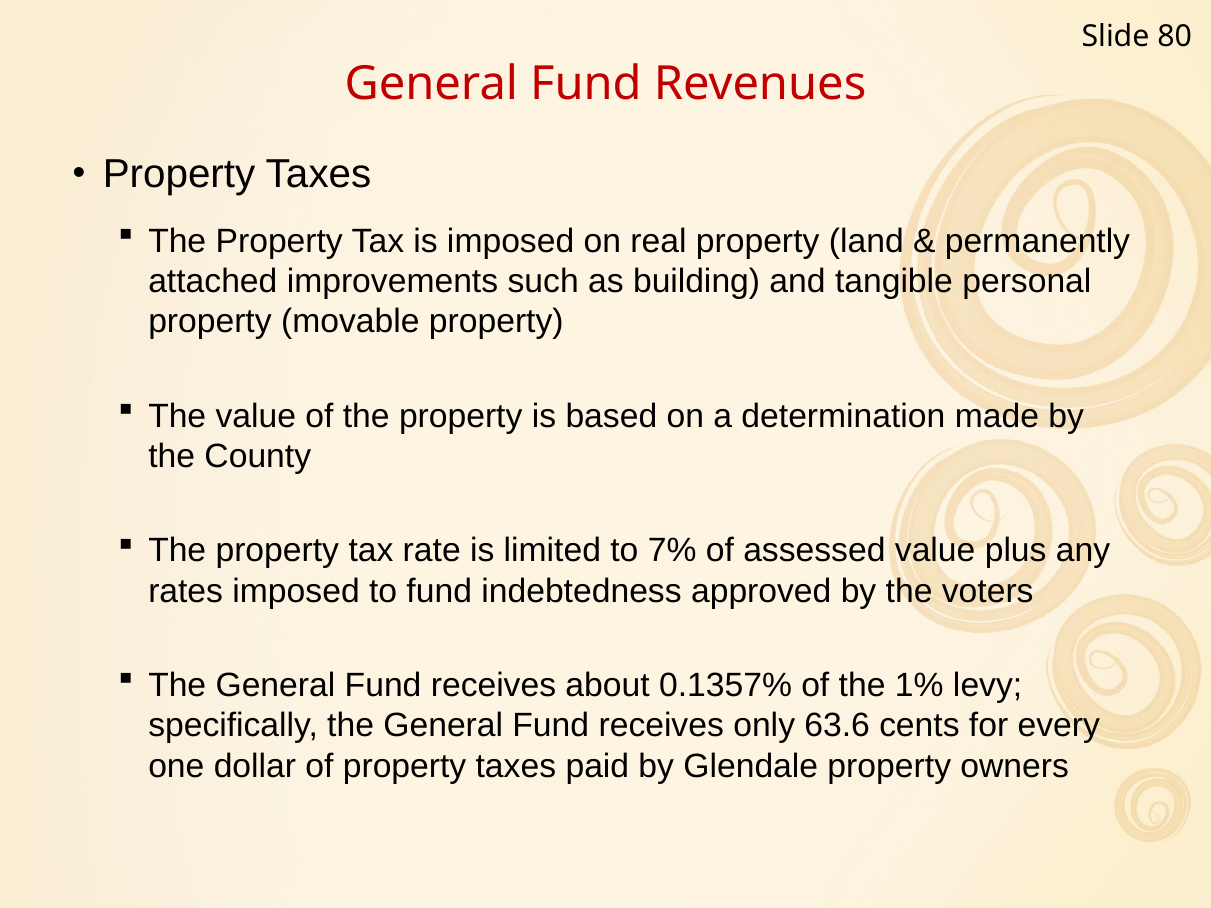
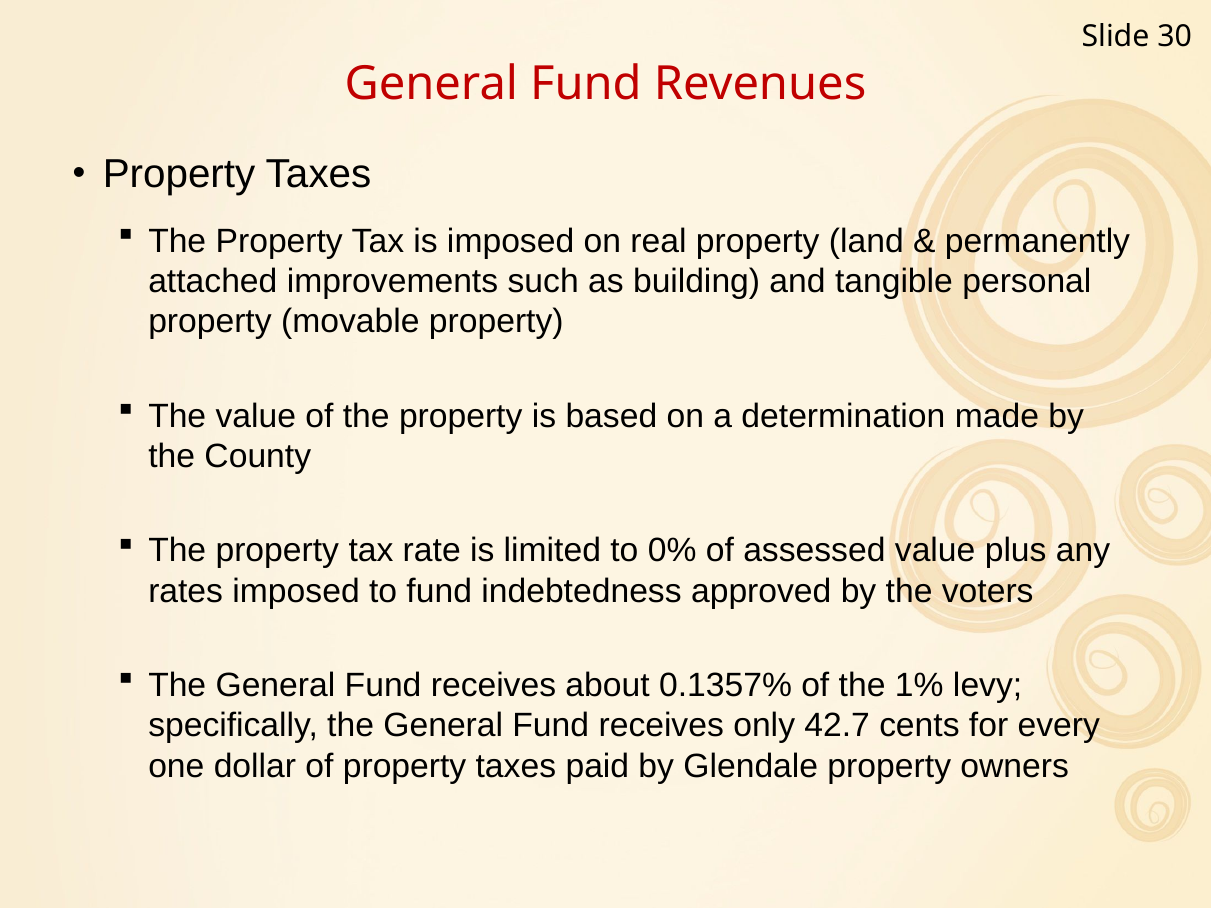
80: 80 -> 30 (1175, 36)
7%: 7% -> 0% (672, 551)
63.6: 63.6 -> 42.7 (837, 726)
